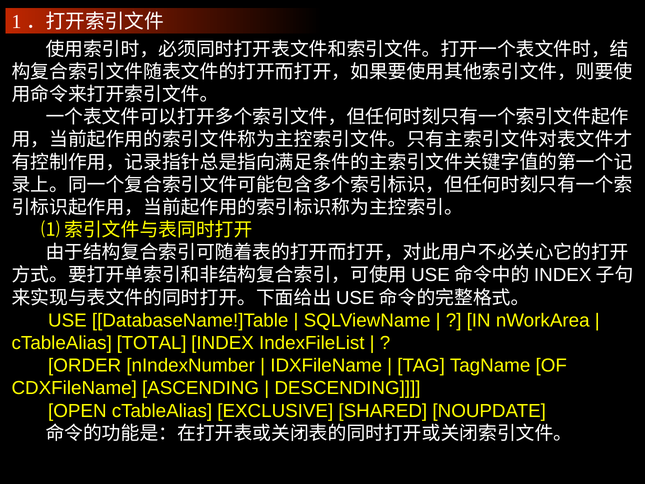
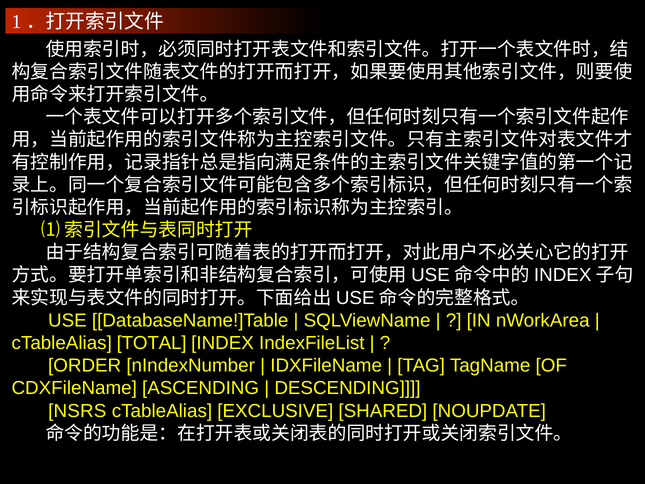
OPEN: OPEN -> NSRS (77, 411)
